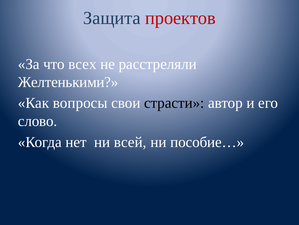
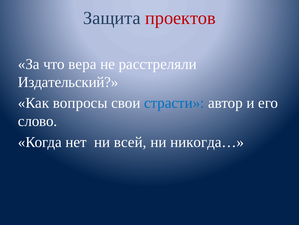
всех: всех -> вера (82, 64)
Желтенькими: Желтенькими -> Издательский (68, 82)
страсти colour: black -> blue (174, 103)
пособие…: пособие… -> никогда… (207, 142)
